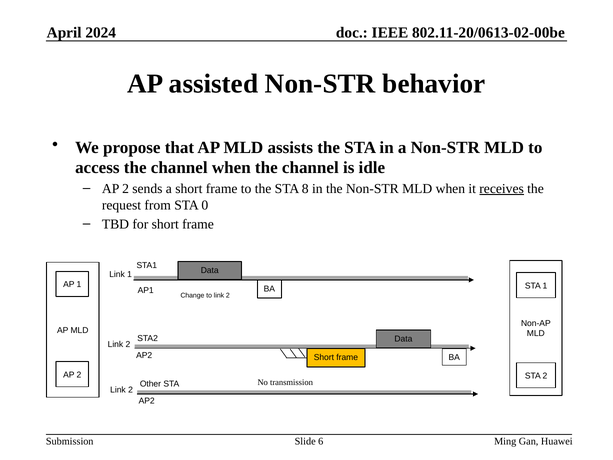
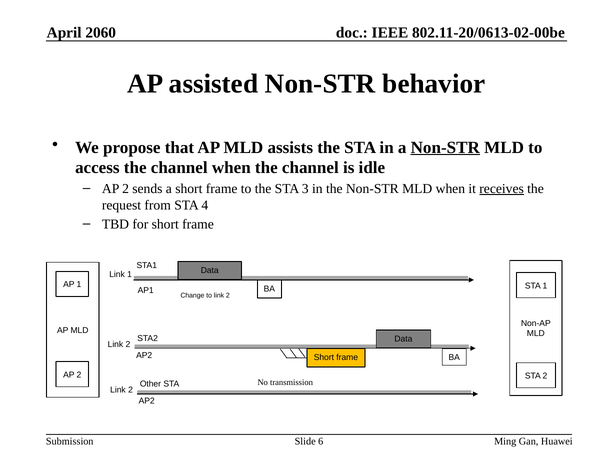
2024: 2024 -> 2060 (101, 33)
Non-STR underline: none -> present (445, 147)
8: 8 -> 3 (305, 189)
0: 0 -> 4 (205, 205)
